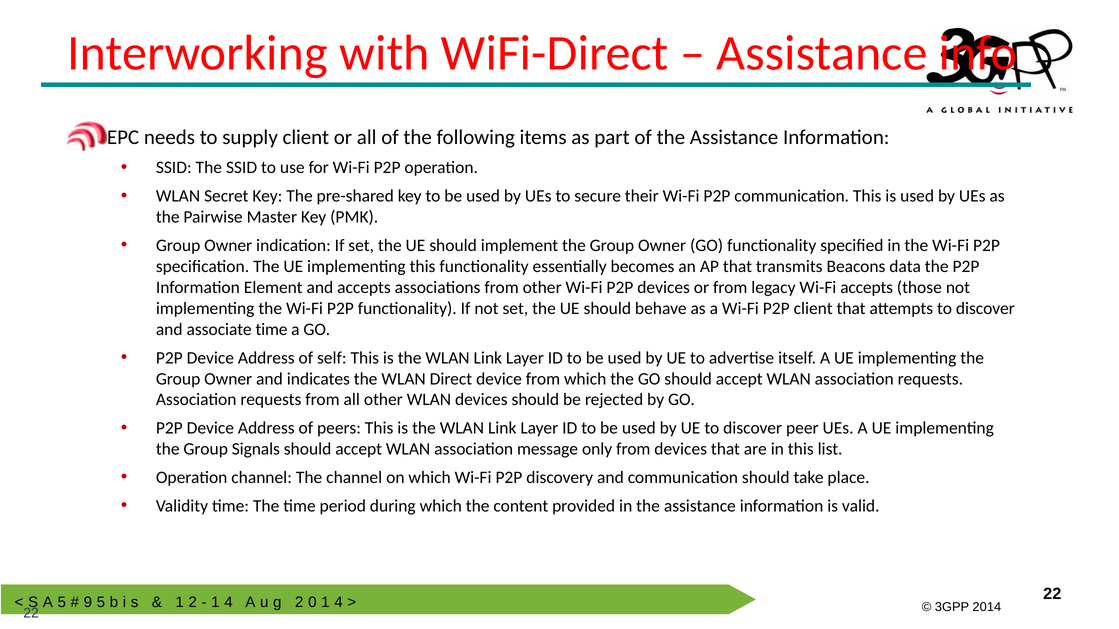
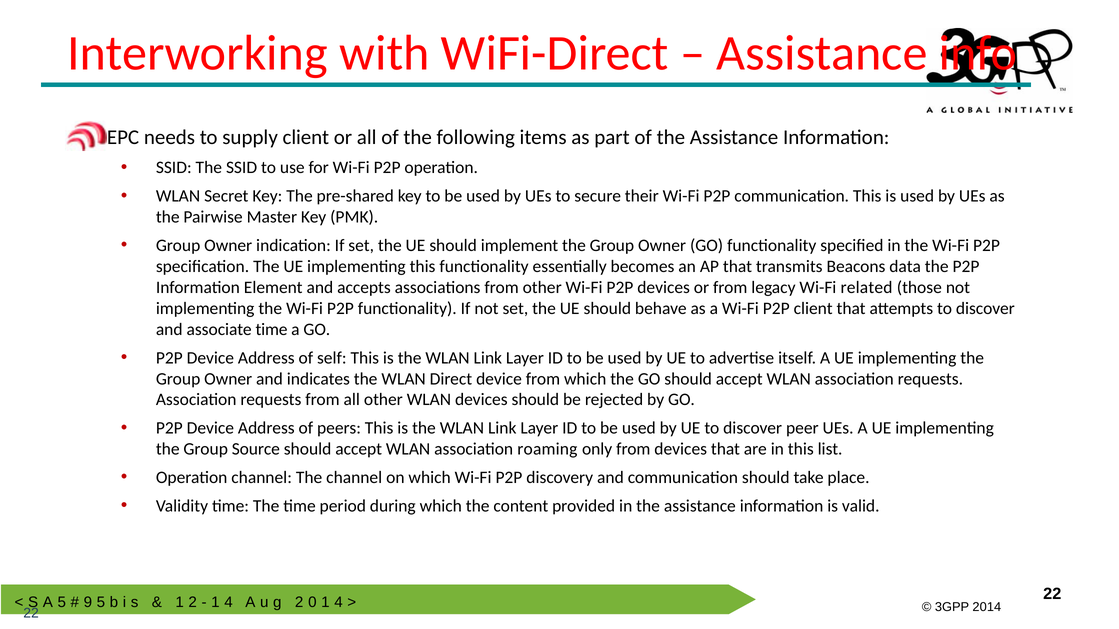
Wi-Fi accepts: accepts -> related (867, 288)
Signals: Signals -> Source (256, 450)
message: message -> roaming (547, 450)
